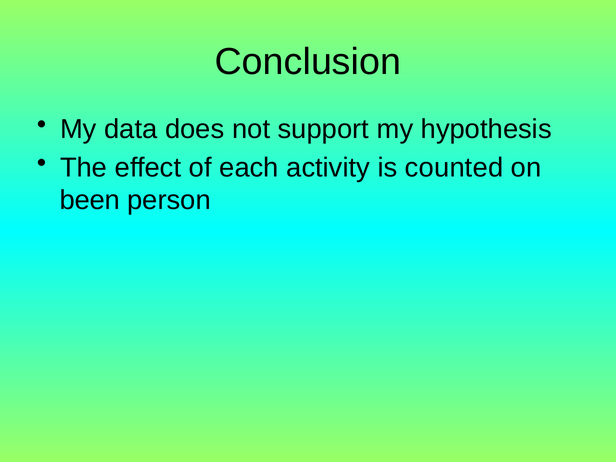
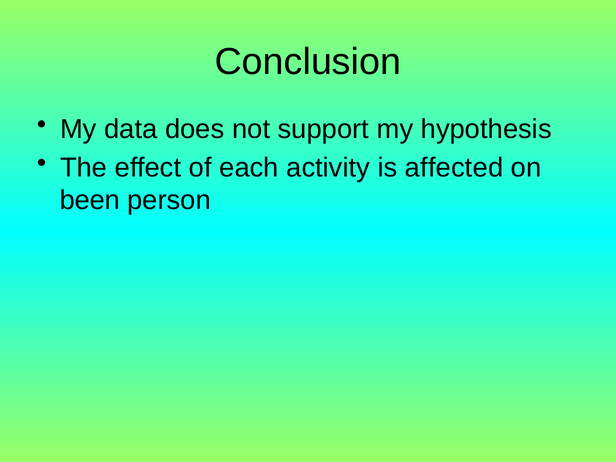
counted: counted -> affected (454, 168)
